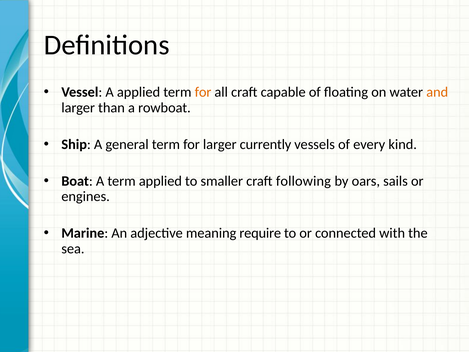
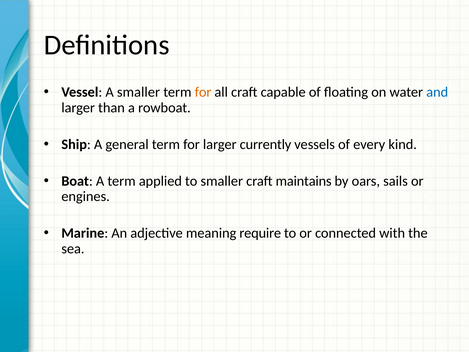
A applied: applied -> smaller (138, 92)
and colour: orange -> blue (437, 92)
following: following -> maintains (304, 181)
